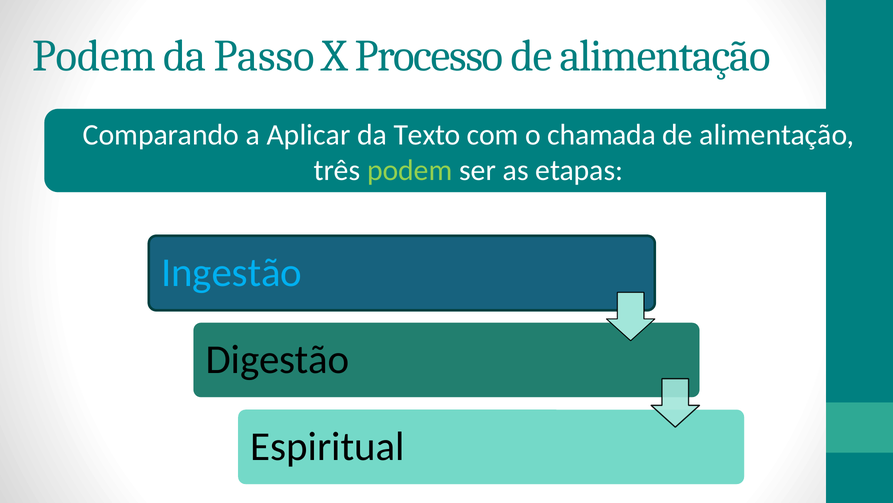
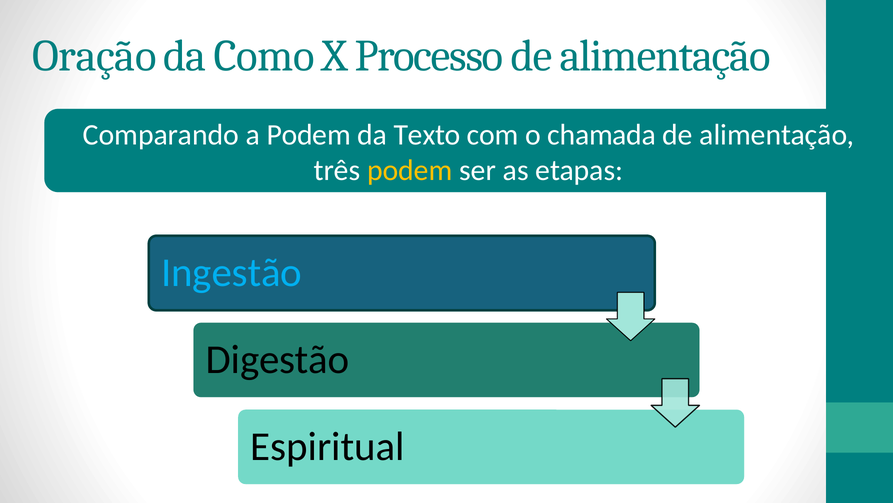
Podem: Podem -> Oração (94, 56)
Passo: Passo -> Como (264, 56)
a Aplicar: Aplicar -> Podem (309, 134)
podem colour: light green -> yellow (410, 170)
